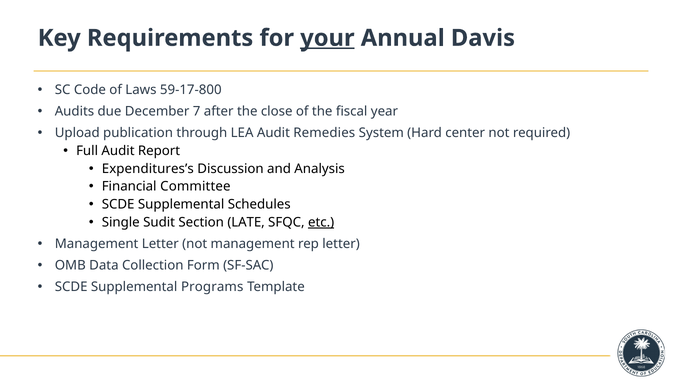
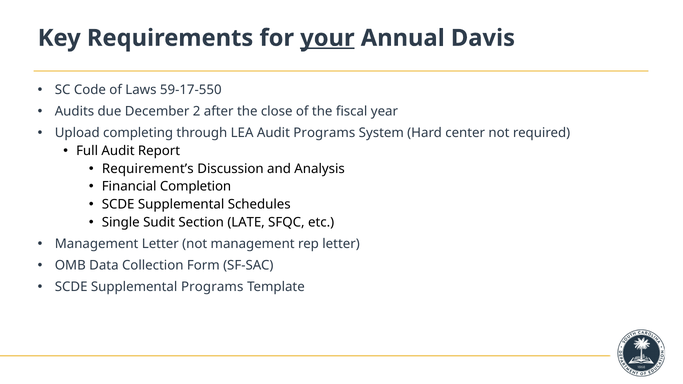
59-17-800: 59-17-800 -> 59-17-550 (191, 90)
7: 7 -> 2 (197, 112)
publication: publication -> completing (138, 133)
Audit Remedies: Remedies -> Programs (324, 133)
Expenditures’s: Expenditures’s -> Requirement’s (148, 169)
Committee: Committee -> Completion (196, 187)
etc underline: present -> none (321, 223)
